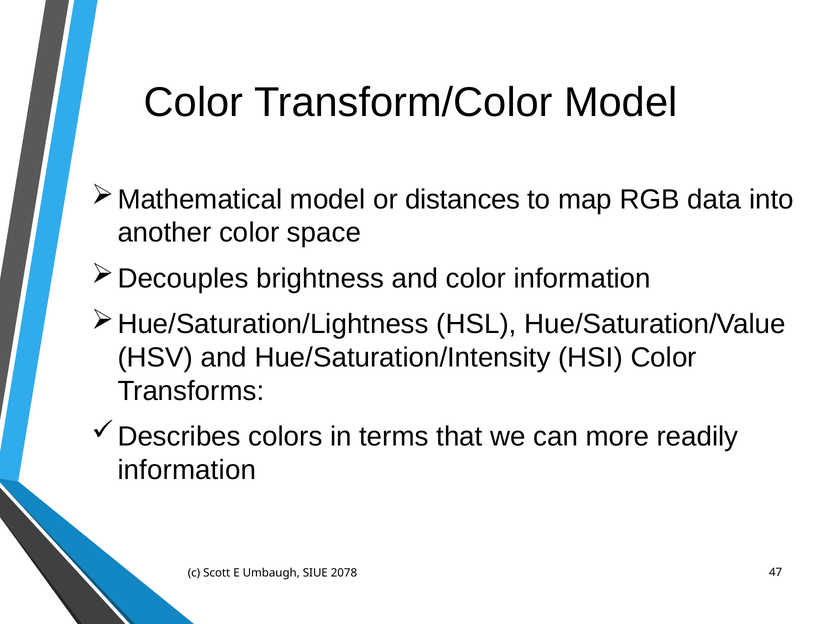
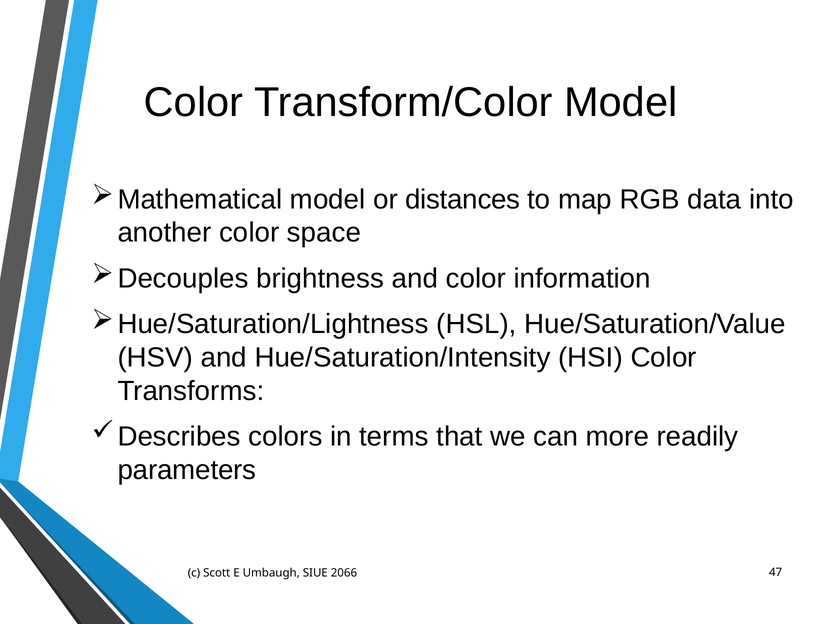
information: information -> parameters (187, 470)
2078: 2078 -> 2066 (344, 573)
